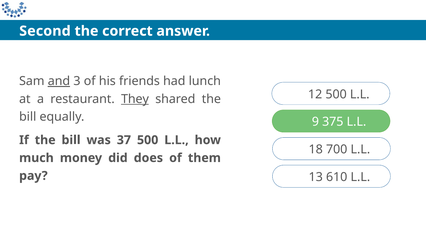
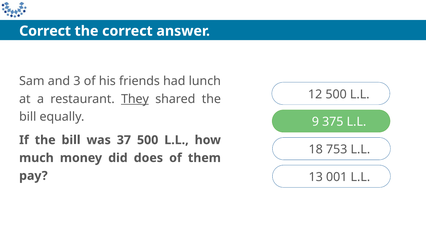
Second: Second -> Correct (45, 31)
and underline: present -> none (59, 81)
700: 700 -> 753 (337, 150)
610: 610 -> 001 (337, 178)
